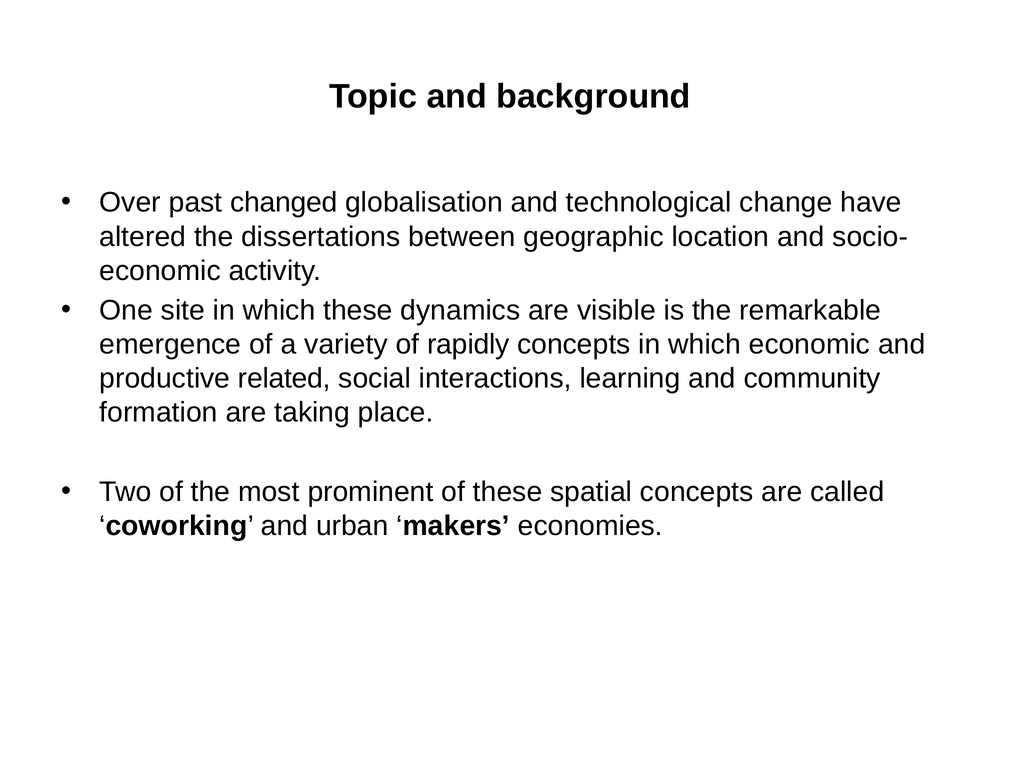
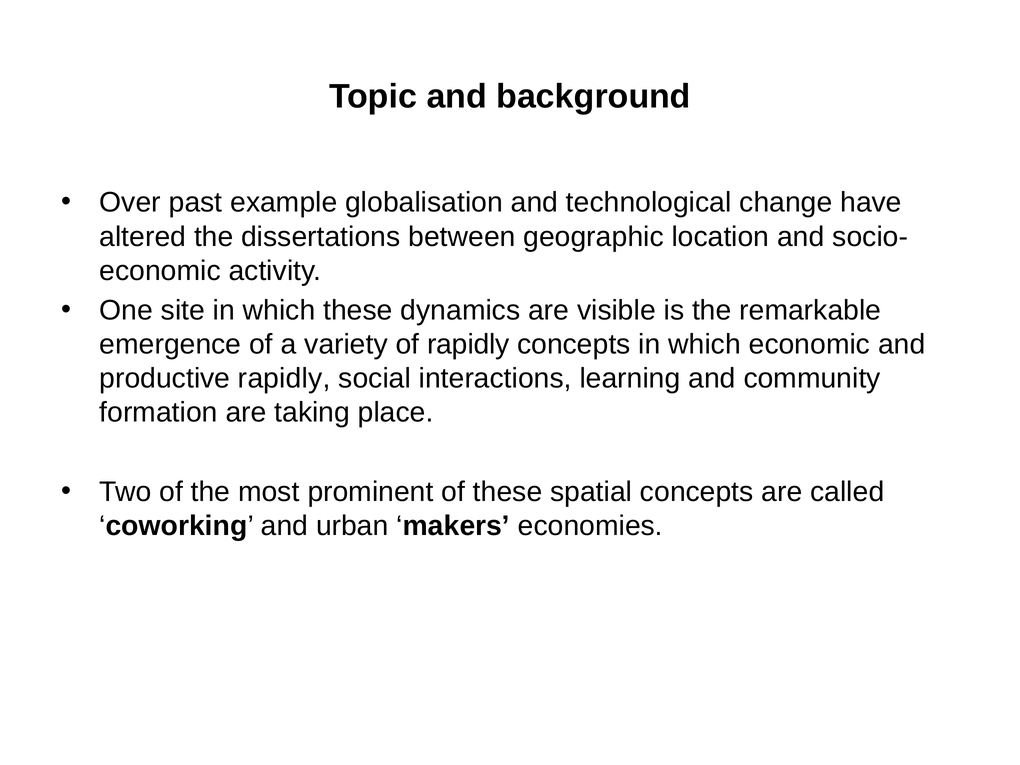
changed: changed -> example (284, 203)
productive related: related -> rapidly (284, 379)
